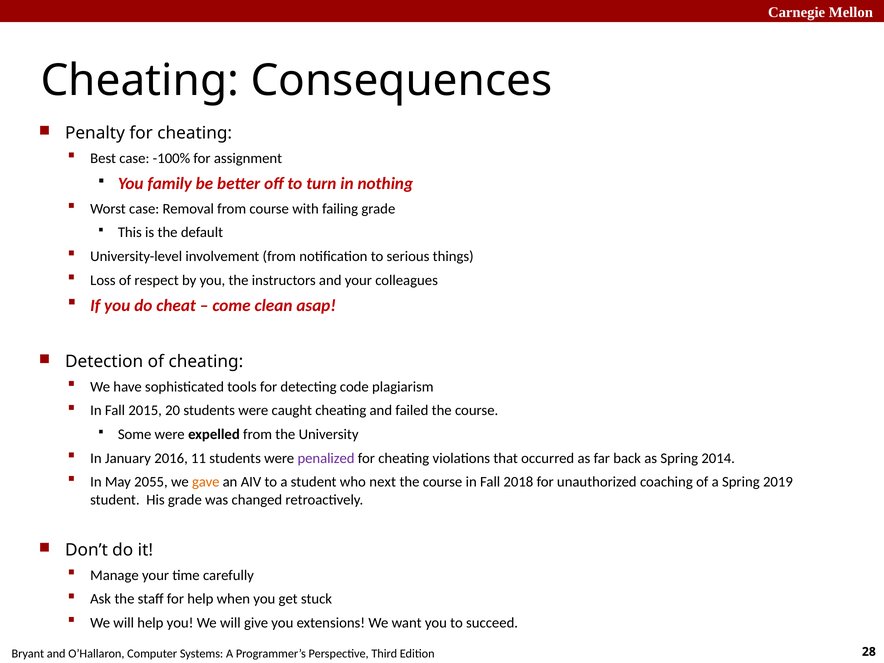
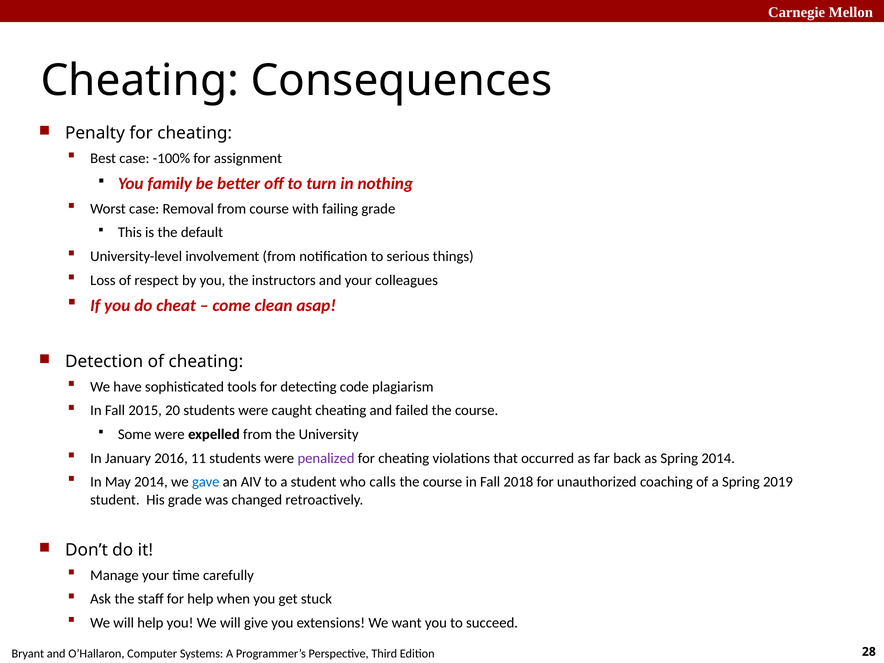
May 2055: 2055 -> 2014 (151, 482)
gave colour: orange -> blue (206, 482)
next: next -> calls (383, 482)
